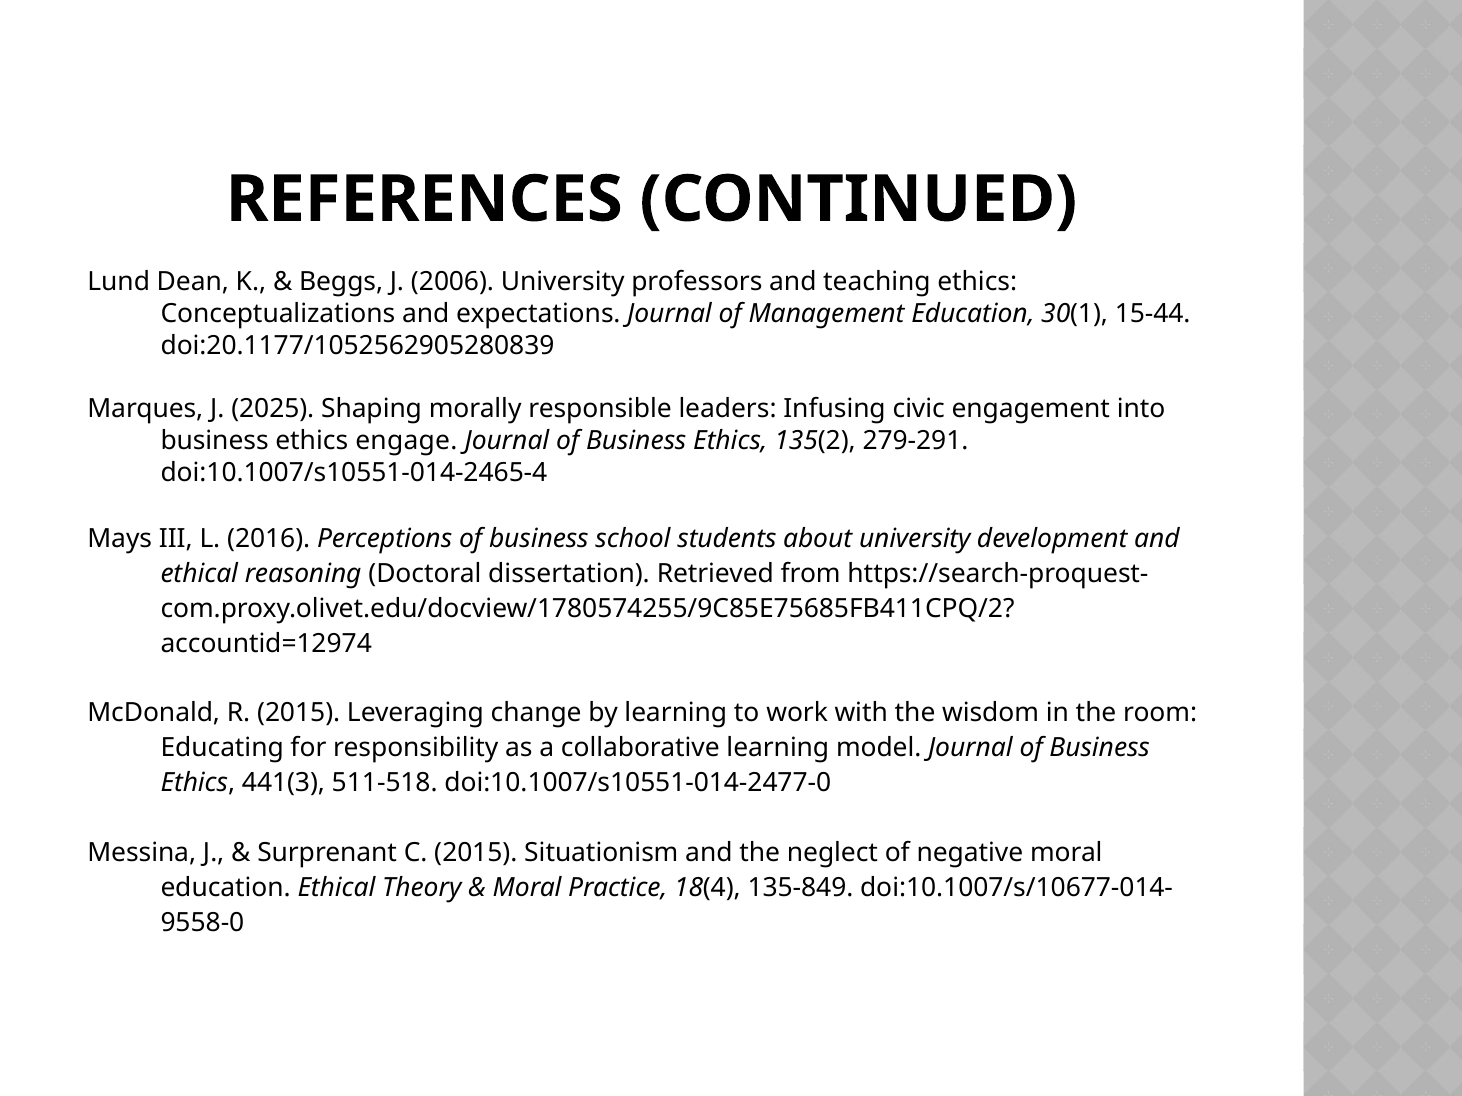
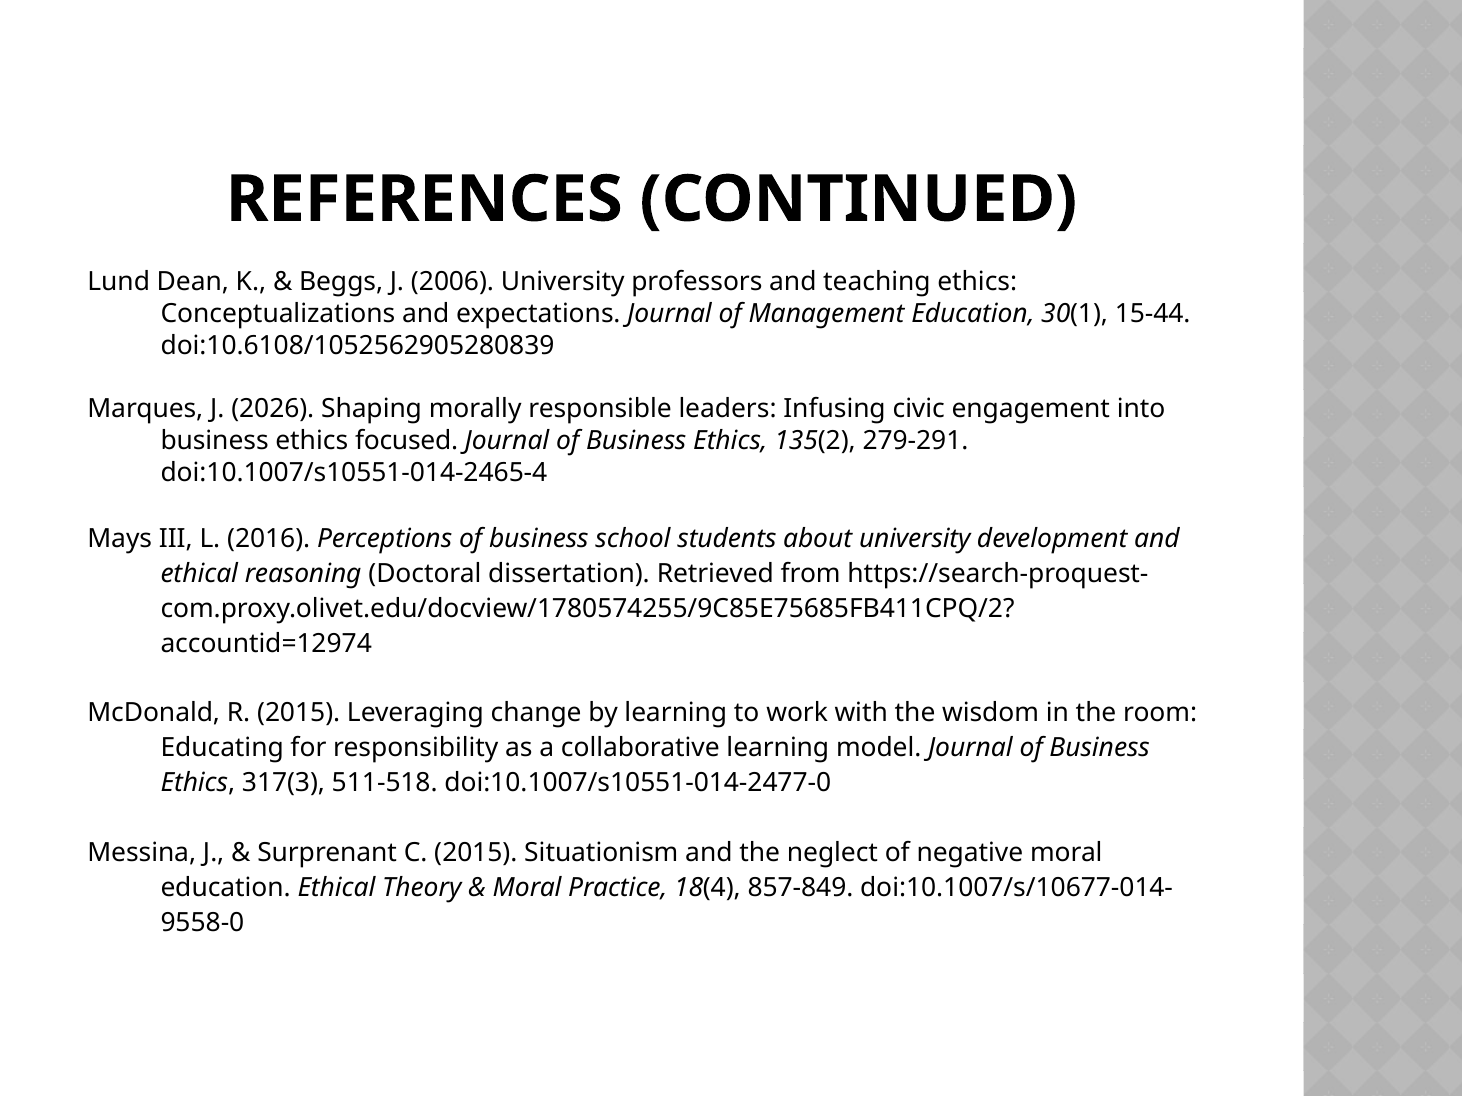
doi:20.1177/1052562905280839: doi:20.1177/1052562905280839 -> doi:10.6108/1052562905280839 (358, 346)
2025: 2025 -> 2026 (273, 409)
engage: engage -> focused (407, 441)
441(3: 441(3 -> 317(3 (283, 783)
135-849: 135-849 -> 857-849 (800, 888)
